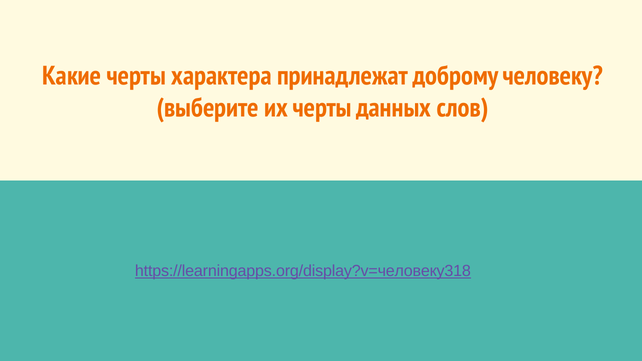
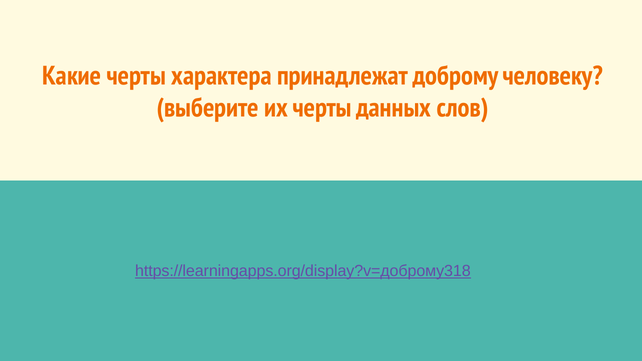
https://learningapps.org/display?v=человеку318: https://learningapps.org/display?v=человеку318 -> https://learningapps.org/display?v=доброму318 (303, 271)
